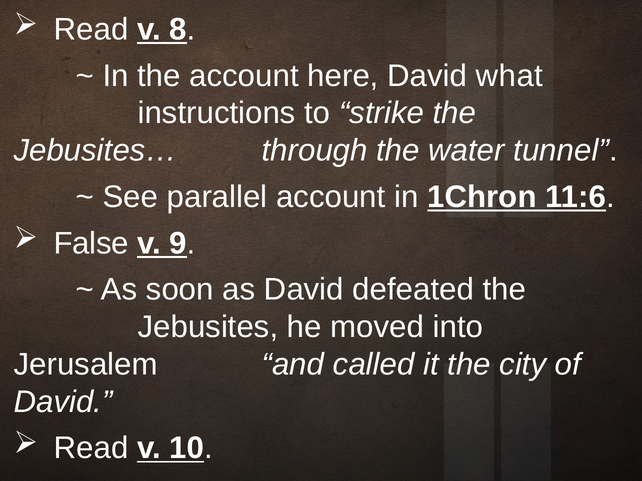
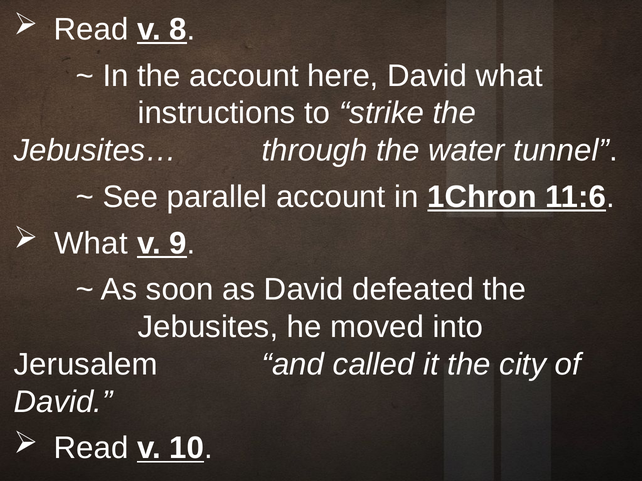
False: False -> What (91, 243)
